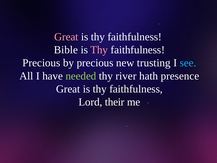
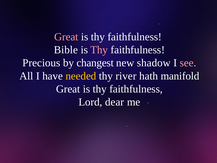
by precious: precious -> changest (95, 63)
trusting: trusting -> shadow (154, 63)
see colour: light blue -> pink (188, 63)
needed colour: light green -> yellow (81, 76)
presence: presence -> manifold (180, 76)
their: their -> dear (115, 102)
